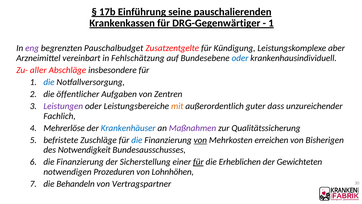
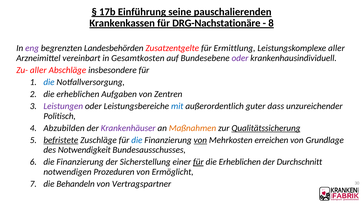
DRG-Gegenwärtiger: DRG-Gegenwärtiger -> DRG-Nachstationäre (216, 23)
1: 1 -> 8 (271, 23)
Pauschalbudget: Pauschalbudget -> Landesbehörden (114, 48)
Kündigung: Kündigung -> Ermittlung (235, 48)
Leistungskomplexe aber: aber -> aller (336, 48)
Fehlschätzung: Fehlschätzung -> Gesamtkosten (138, 58)
oder colour: blue -> purple (240, 58)
2 die öffentlicher: öffentlicher -> erheblichen (78, 94)
mit colour: orange -> blue (177, 106)
Fachlich: Fachlich -> Politisch (60, 116)
Mehrerlöse: Mehrerlöse -> Abzubilden (64, 128)
Krankenhäuser colour: blue -> purple (128, 128)
Maßnahmen colour: purple -> orange (193, 128)
Qualitätssicherung underline: none -> present (266, 128)
befristete underline: none -> present (61, 140)
Bisherigen: Bisherigen -> Grundlage (325, 140)
Gewichteten: Gewichteten -> Durchschnitt (299, 162)
Lohnhöhen: Lohnhöhen -> Ermöglicht (173, 171)
